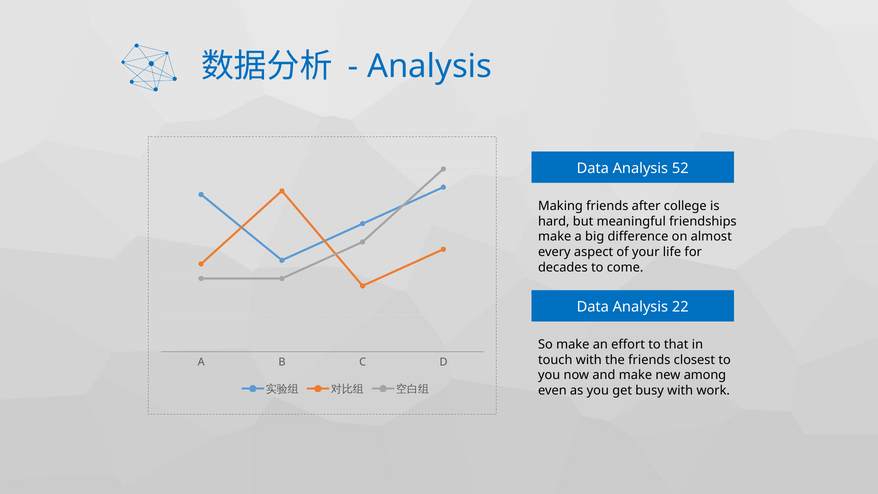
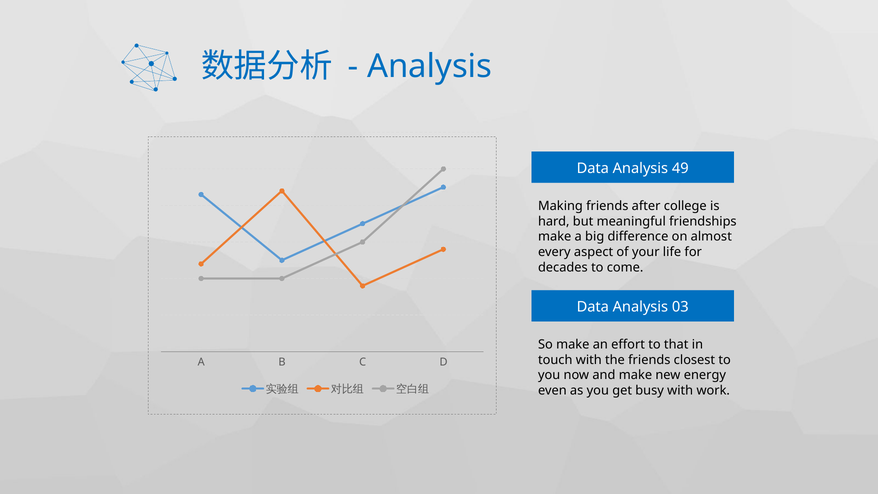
52: 52 -> 49 (680, 168)
22: 22 -> 03 (680, 307)
among: among -> energy (705, 375)
